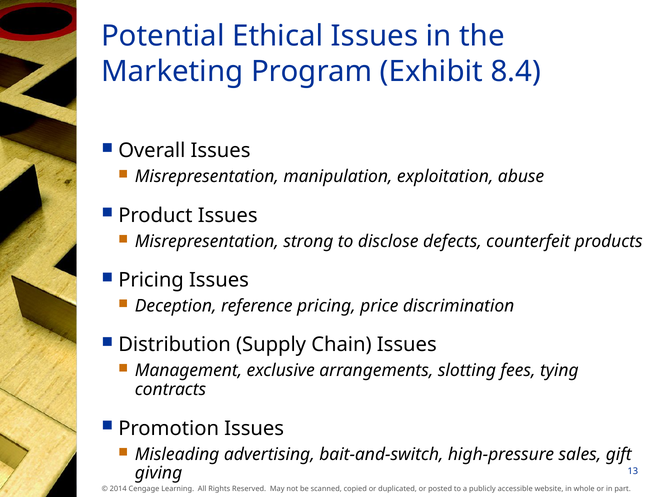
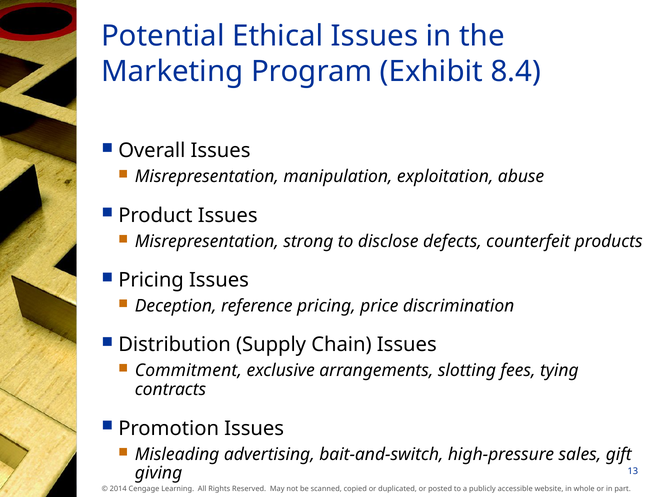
Management: Management -> Commitment (188, 371)
